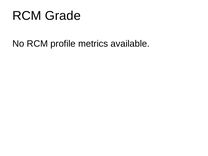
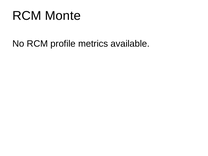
Grade: Grade -> Monte (63, 16)
